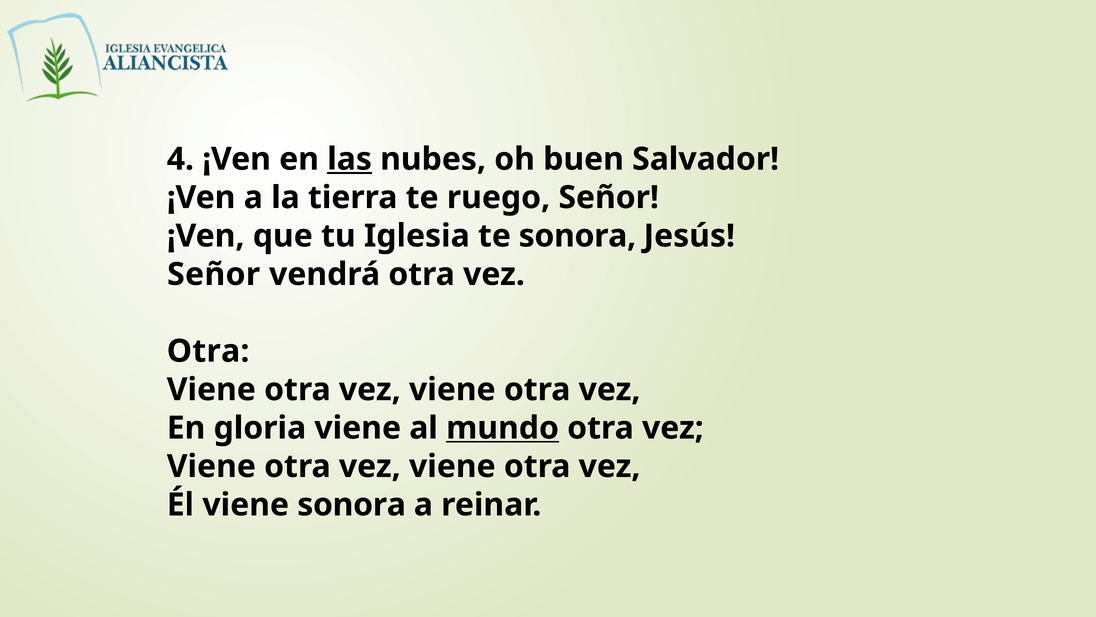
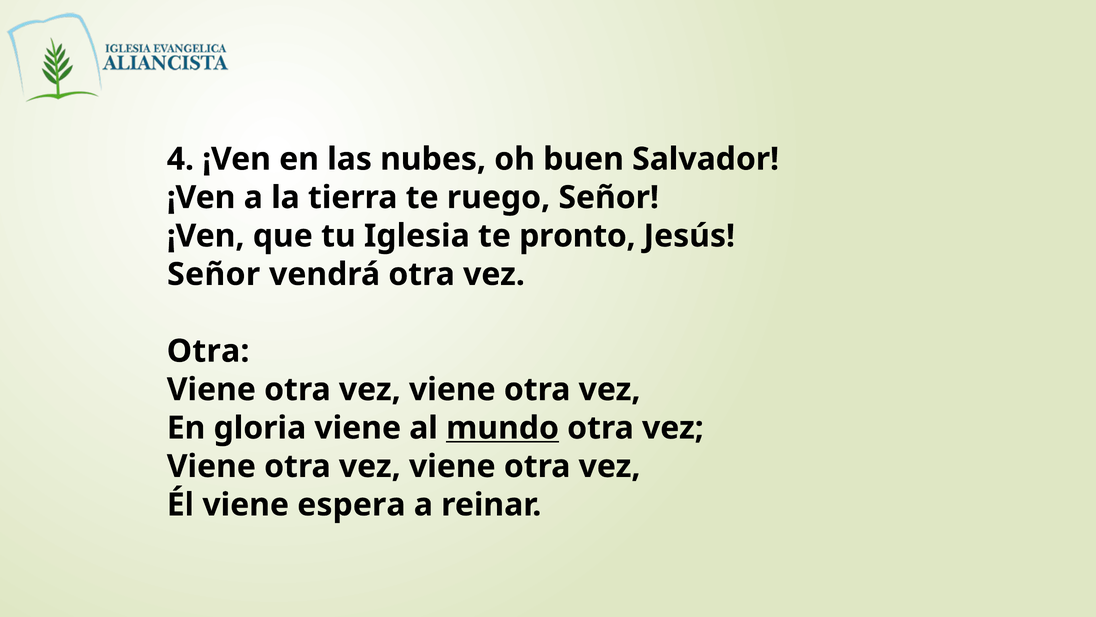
las underline: present -> none (350, 159)
te sonora: sonora -> pronto (577, 236)
viene sonora: sonora -> espera (351, 504)
